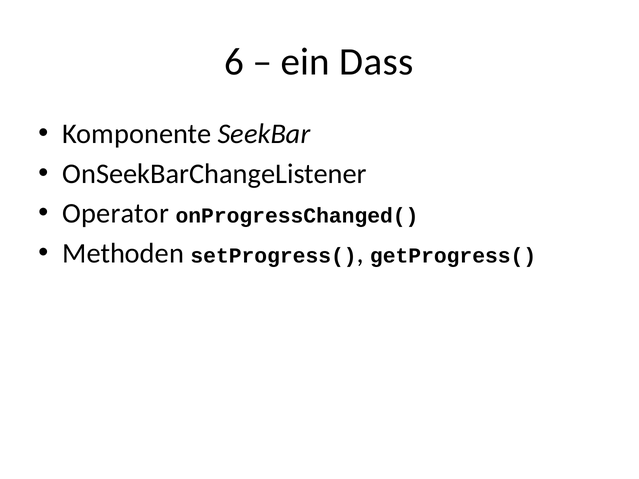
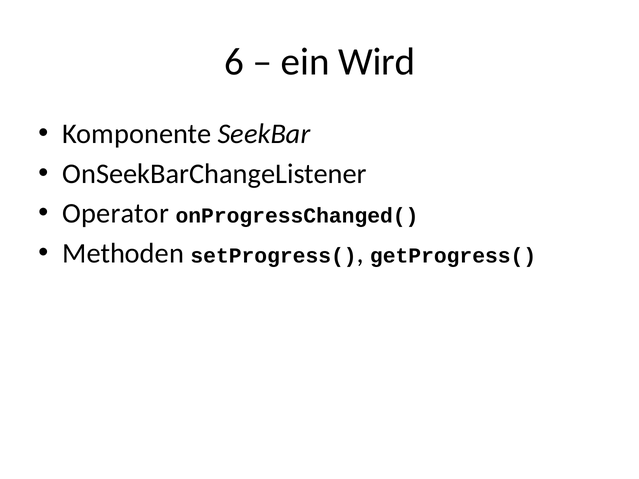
Dass: Dass -> Wird (377, 62)
